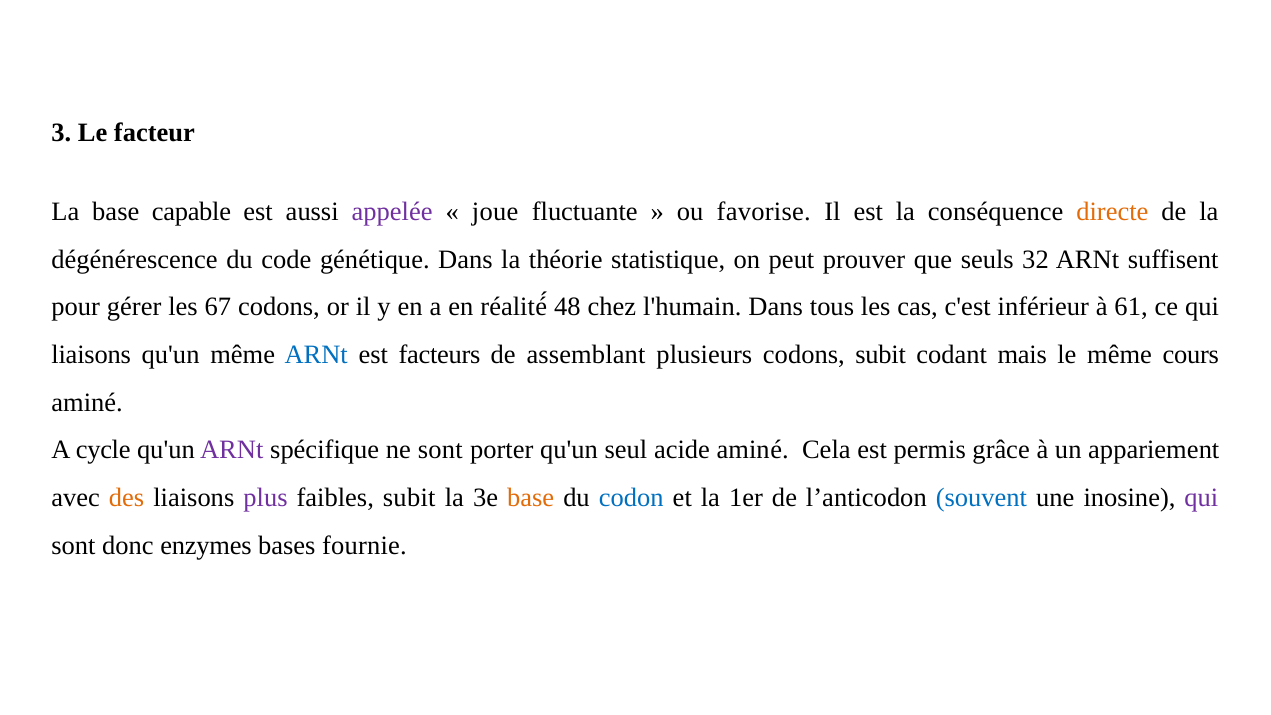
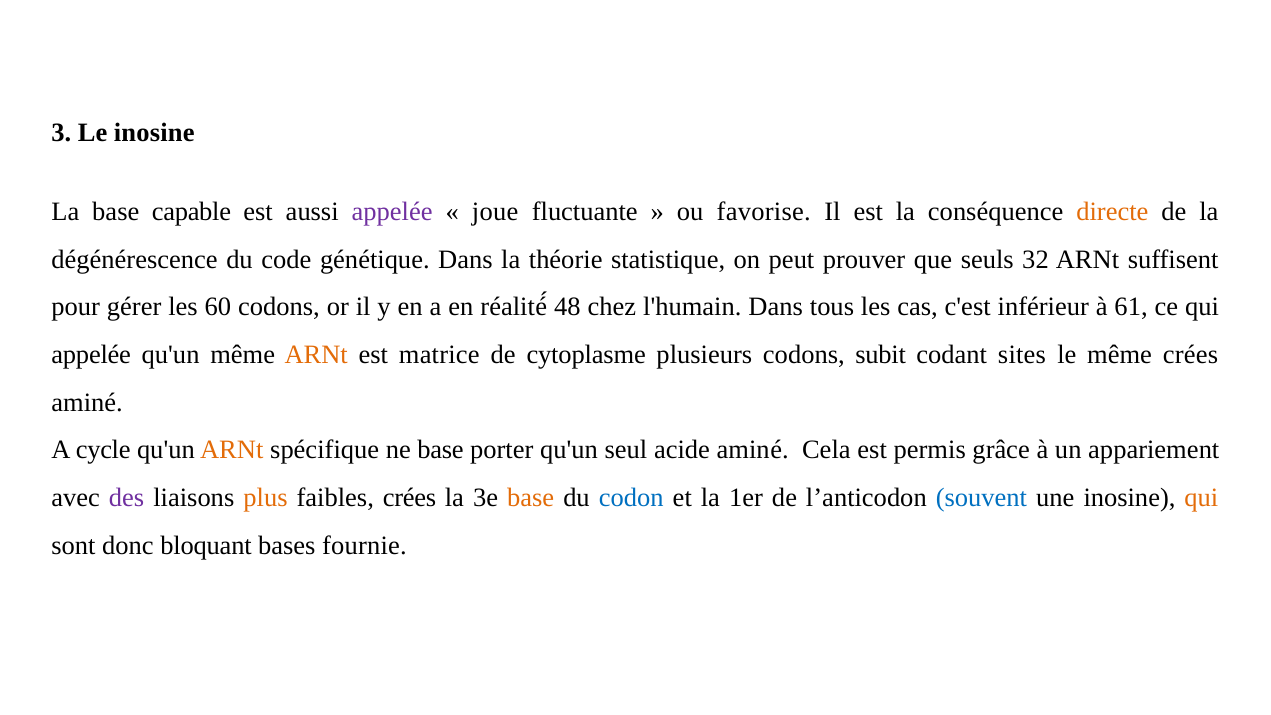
Le facteur: facteur -> inosine (154, 132)
67: 67 -> 60 (218, 307)
liaisons: liaisons -> appelée (91, 355)
ARNt colour: blue -> orange (316, 355)
facteurs: facteurs -> matrice (439, 355)
assemblant: assemblant -> cytoplasme (586, 355)
mais: mais -> sites (1022, 355)
même cours: cours -> crées (1191, 355)
ARNt colour: purple -> orange (232, 450)
ne sont: sont -> base (440, 450)
des colour: orange -> purple (127, 498)
plus colour: purple -> orange (266, 498)
faibles subit: subit -> crées (409, 498)
qui colour: purple -> orange (1201, 498)
enzymes: enzymes -> bloquant (206, 545)
